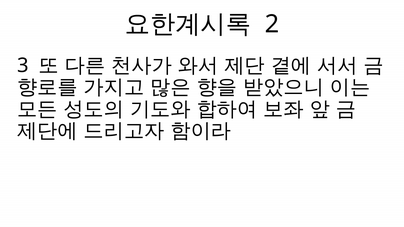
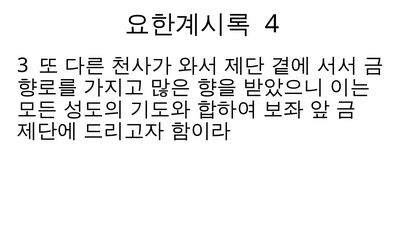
2: 2 -> 4 (272, 24)
